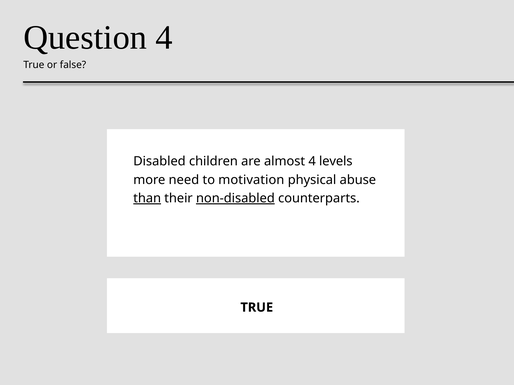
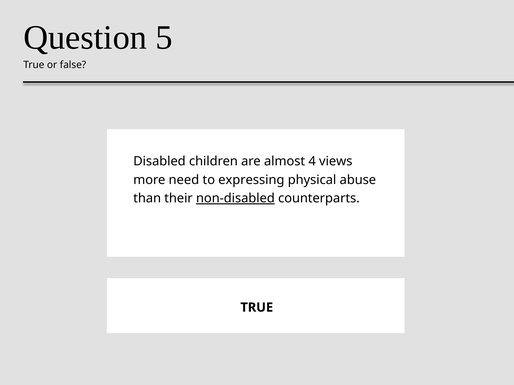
Question 4: 4 -> 5 (164, 38)
levels: levels -> views (336, 162)
motivation: motivation -> expressing (251, 180)
than underline: present -> none (147, 199)
